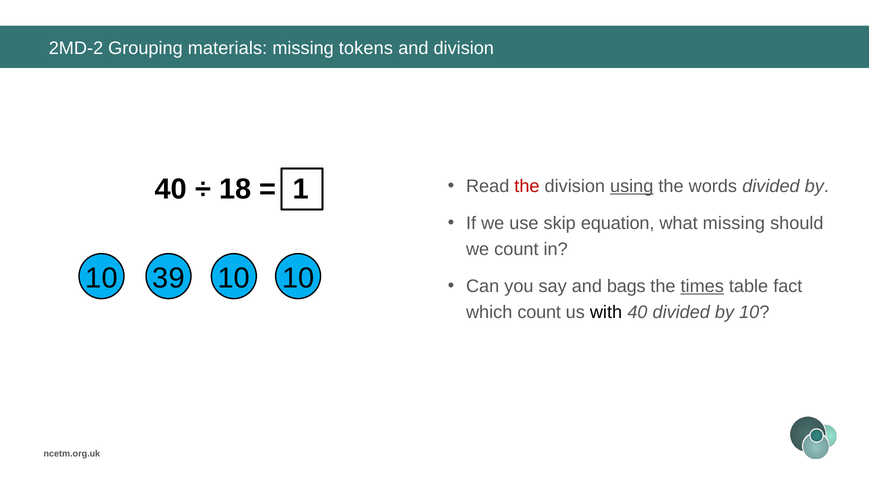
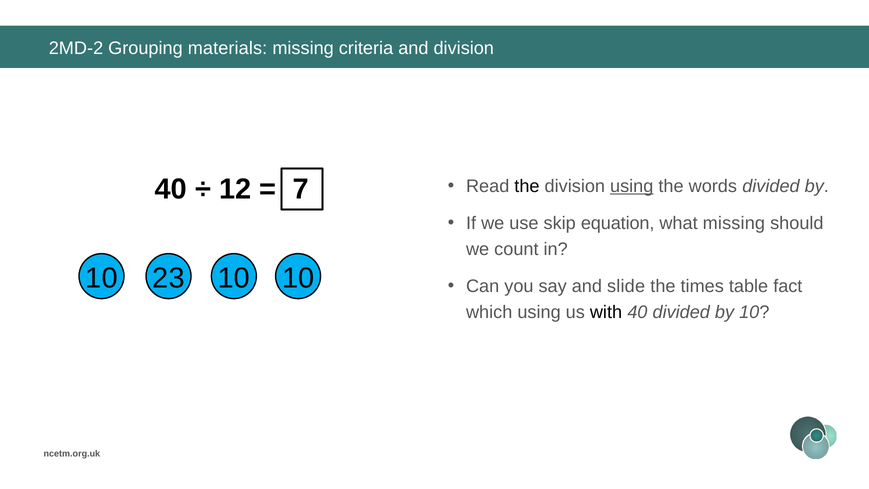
tokens: tokens -> criteria (366, 48)
18: 18 -> 12 (235, 189)
1: 1 -> 7 (301, 189)
the colour: red -> black (527, 186)
39: 39 -> 23 (169, 278)
bags: bags -> slide (626, 286)
times underline: present -> none (702, 286)
which count: count -> using (539, 312)
